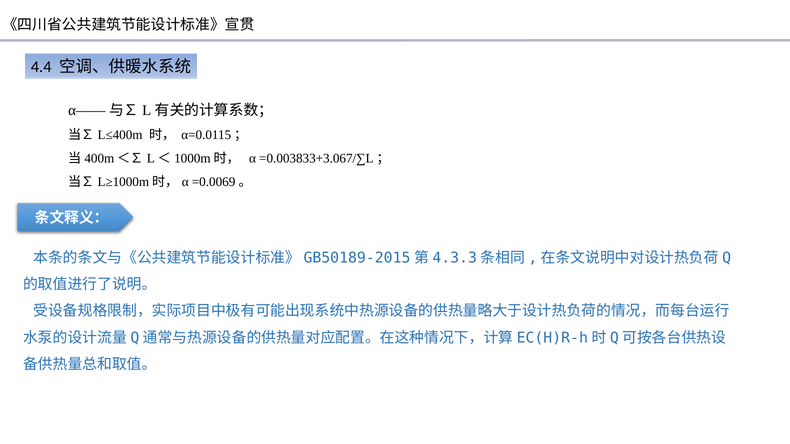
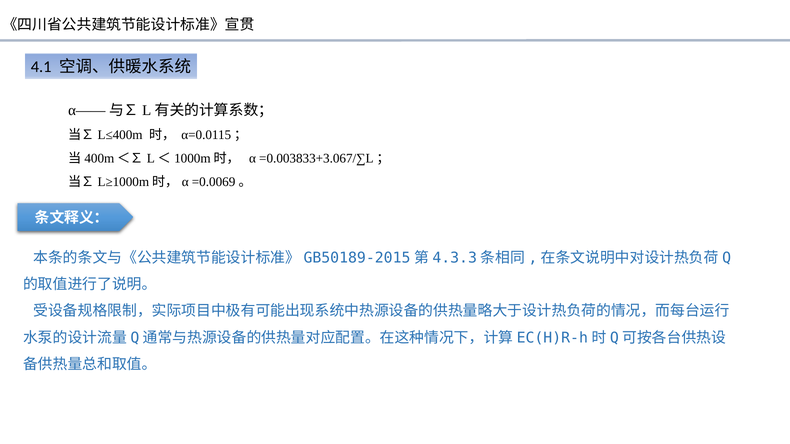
4.4: 4.4 -> 4.1 (41, 67)
